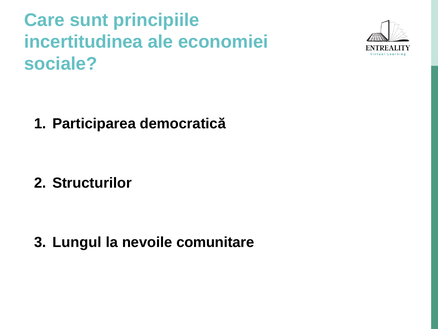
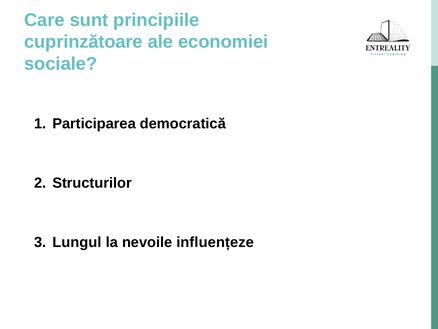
incertitudinea: incertitudinea -> cuprinzătoare (83, 42)
comunitare: comunitare -> influențeze (215, 242)
